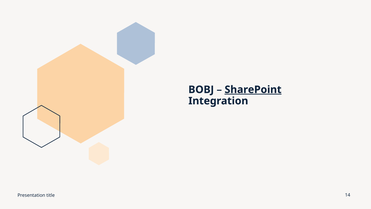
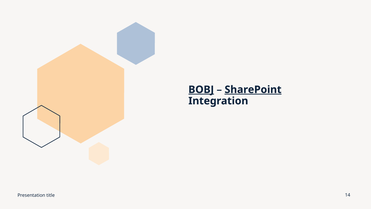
BOBJ underline: none -> present (201, 89)
